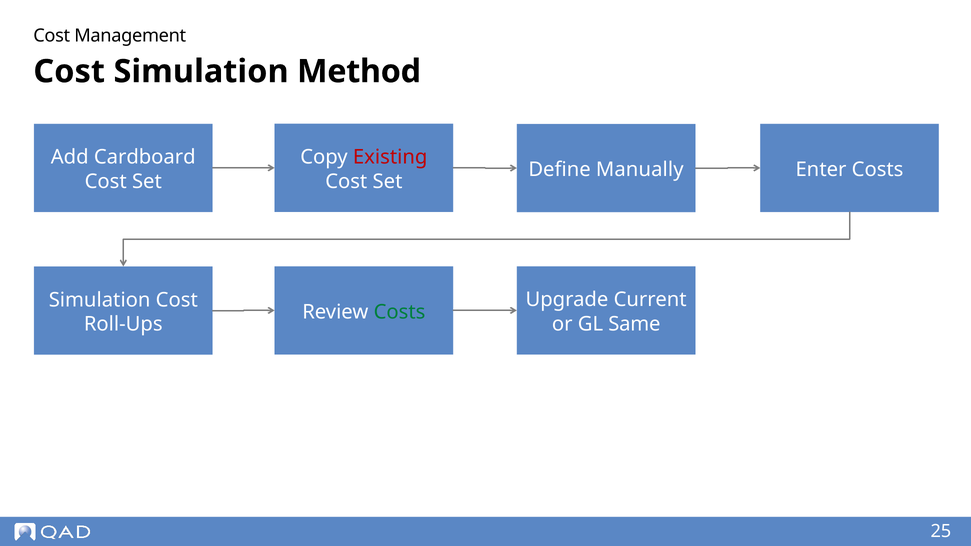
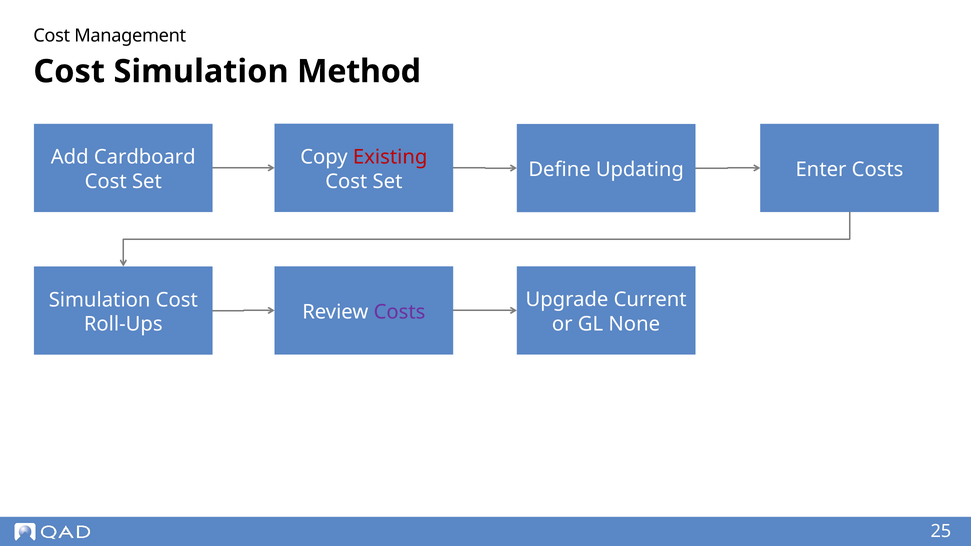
Manually: Manually -> Updating (640, 170)
Costs colour: green -> purple (400, 312)
Same: Same -> None (634, 324)
